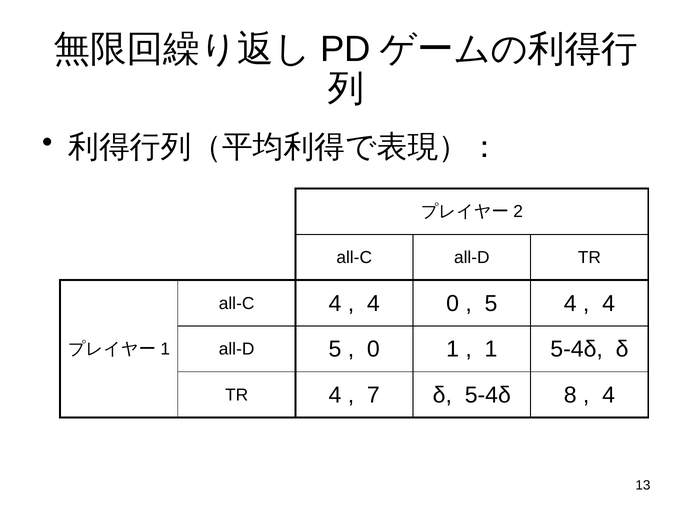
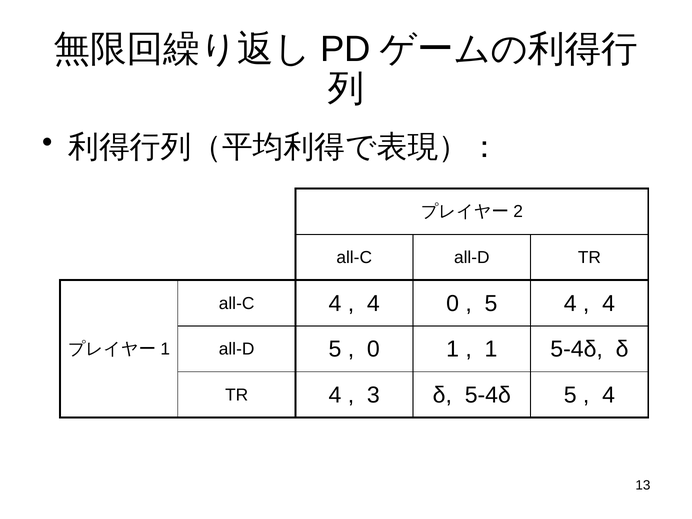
7: 7 -> 3 (373, 395)
5-4δ 8: 8 -> 5 (570, 395)
